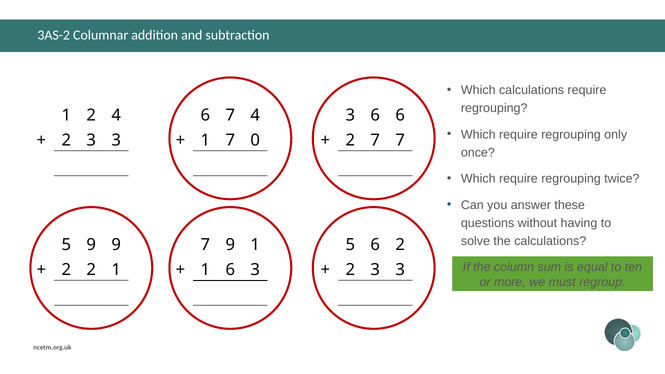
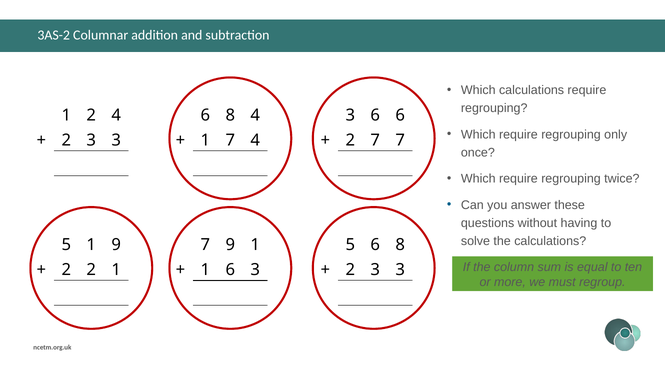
7: 7 -> 8 (230, 115)
7 0: 0 -> 4 (255, 140)
5 9: 9 -> 1 (91, 245)
5 6 2: 2 -> 8 (400, 245)
